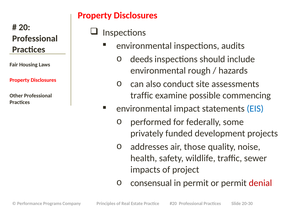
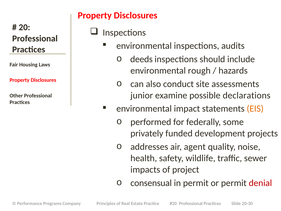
traffic: traffic -> junior (142, 95)
commencing: commencing -> declarations (247, 95)
EIS colour: blue -> orange (255, 109)
those: those -> agent (195, 147)
